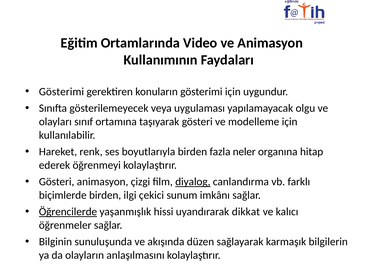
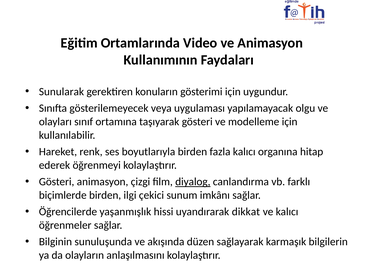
Gösterimi: Gösterimi -> Sunularak (61, 92)
fazla neler: neler -> kalıcı (244, 152)
Öğrencilerde underline: present -> none (68, 212)
